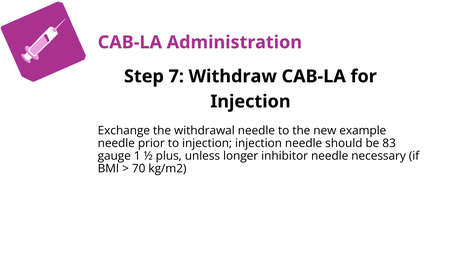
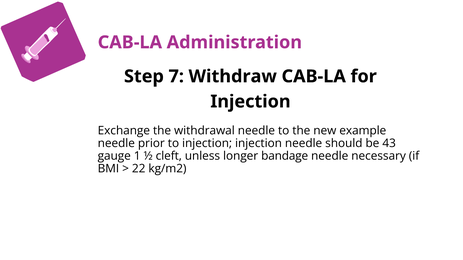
83: 83 -> 43 (389, 144)
plus: plus -> cleft (169, 156)
inhibitor: inhibitor -> bandage (285, 156)
70: 70 -> 22 (139, 169)
